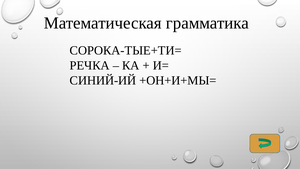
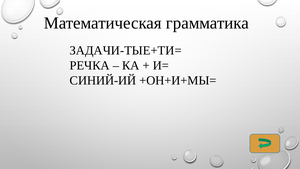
СОРОКА-ТЫЕ+ТИ=: СОРОКА-ТЫЕ+ТИ= -> ЗАДАЧИ-ТЫЕ+ТИ= (126, 50)
